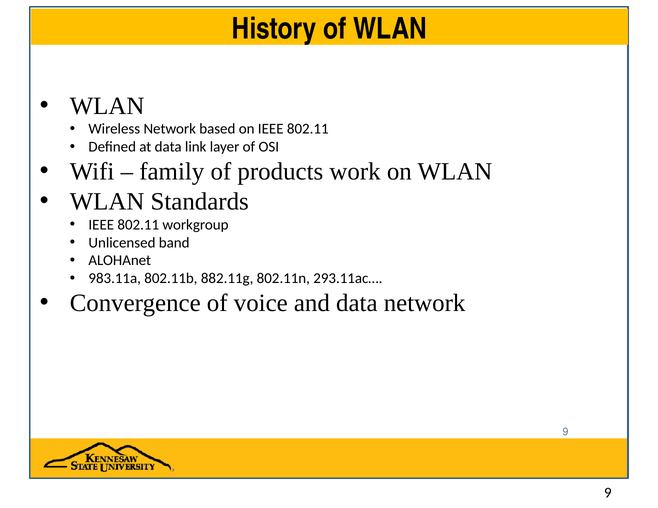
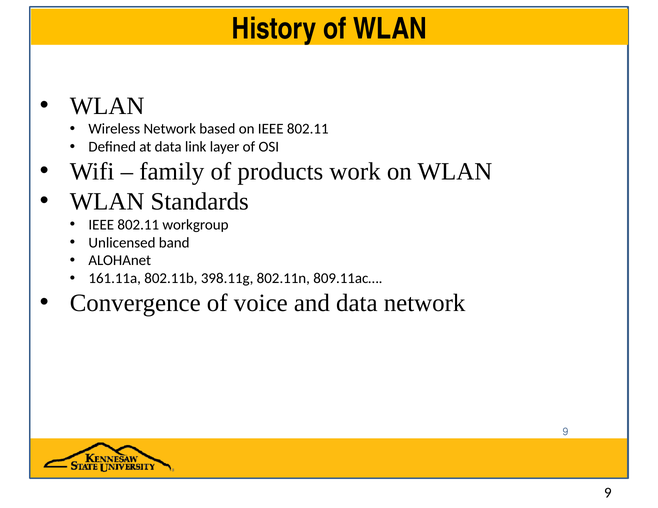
983.11a: 983.11a -> 161.11a (115, 279)
882.11g: 882.11g -> 398.11g (227, 279)
293.11ac…: 293.11ac… -> 809.11ac… (348, 279)
